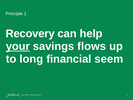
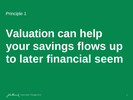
Recovery: Recovery -> Valuation (30, 34)
your underline: present -> none (18, 46)
long: long -> later (31, 59)
